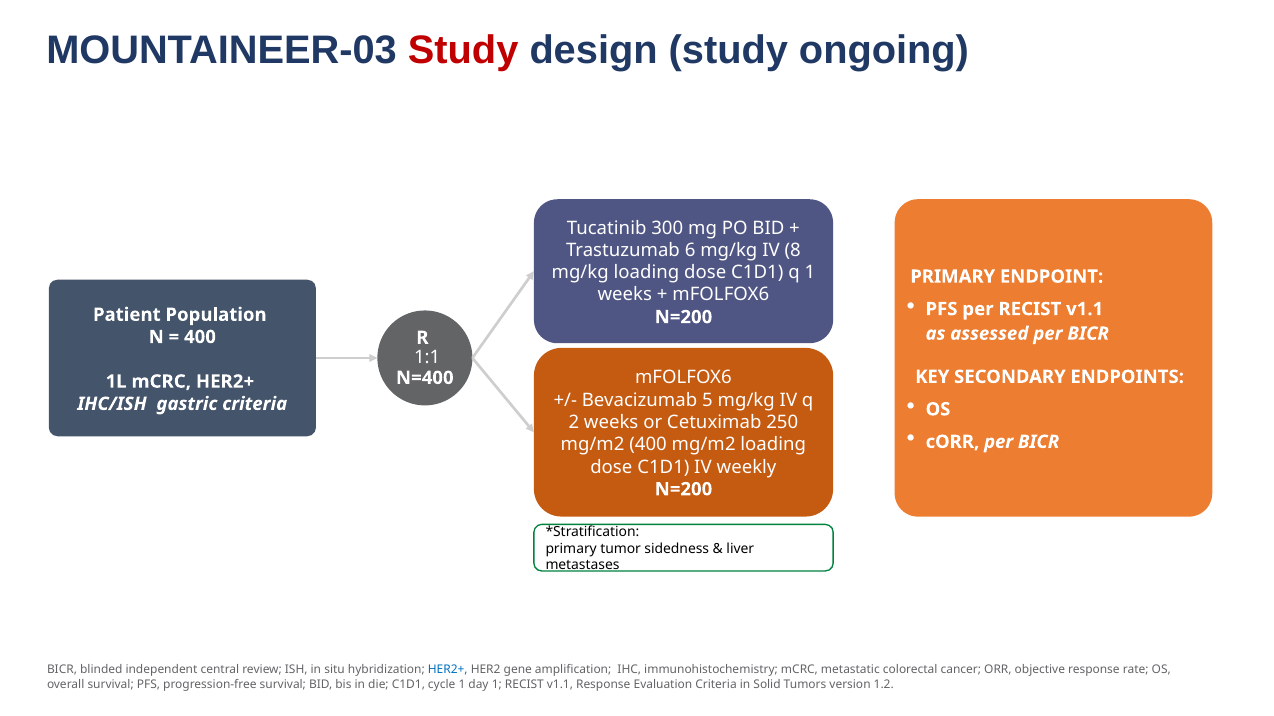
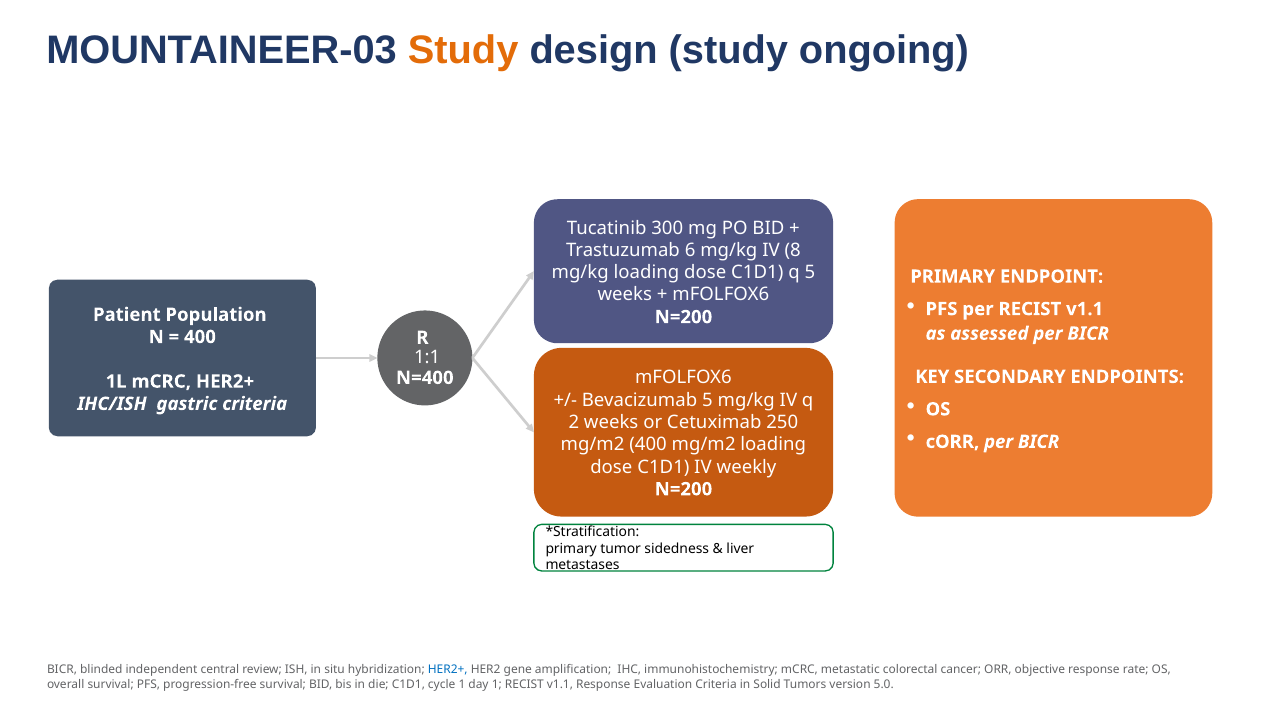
Study colour: red -> orange (463, 50)
q 1: 1 -> 5 (810, 273)
1.2: 1.2 -> 5.0 (884, 685)
